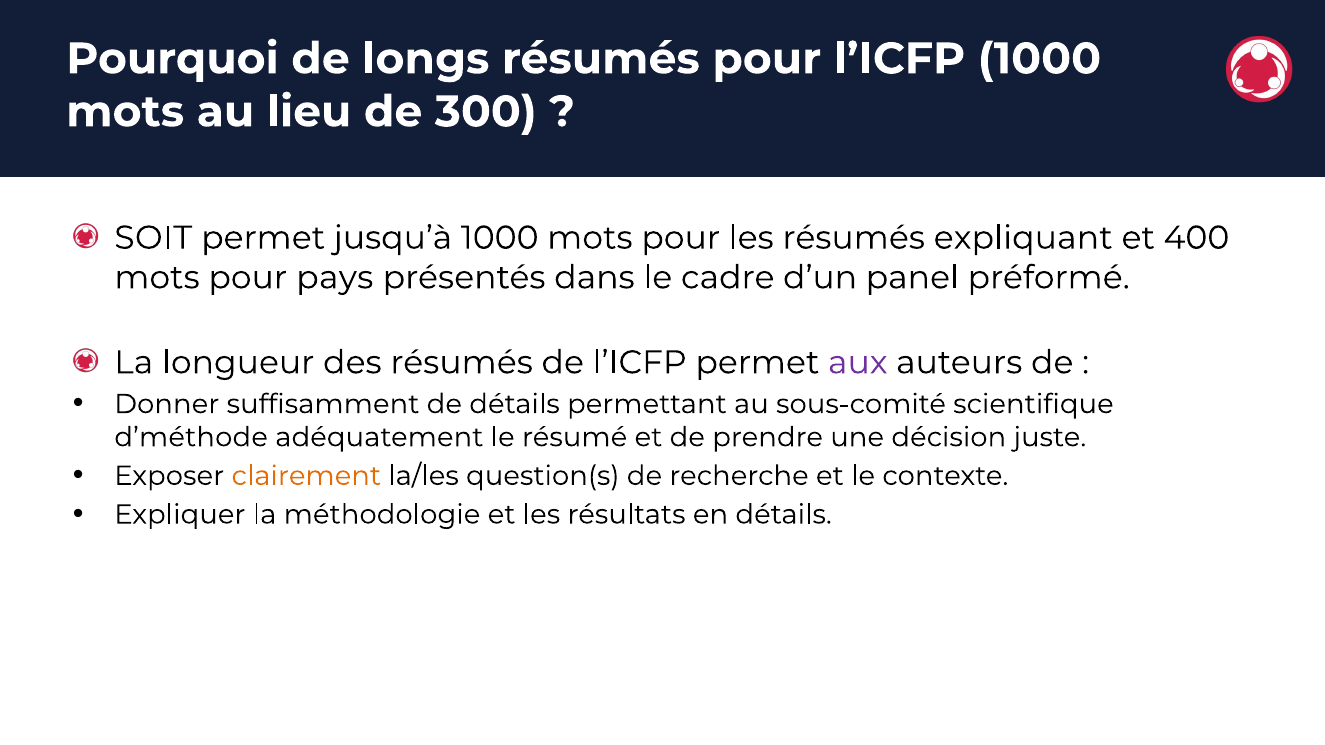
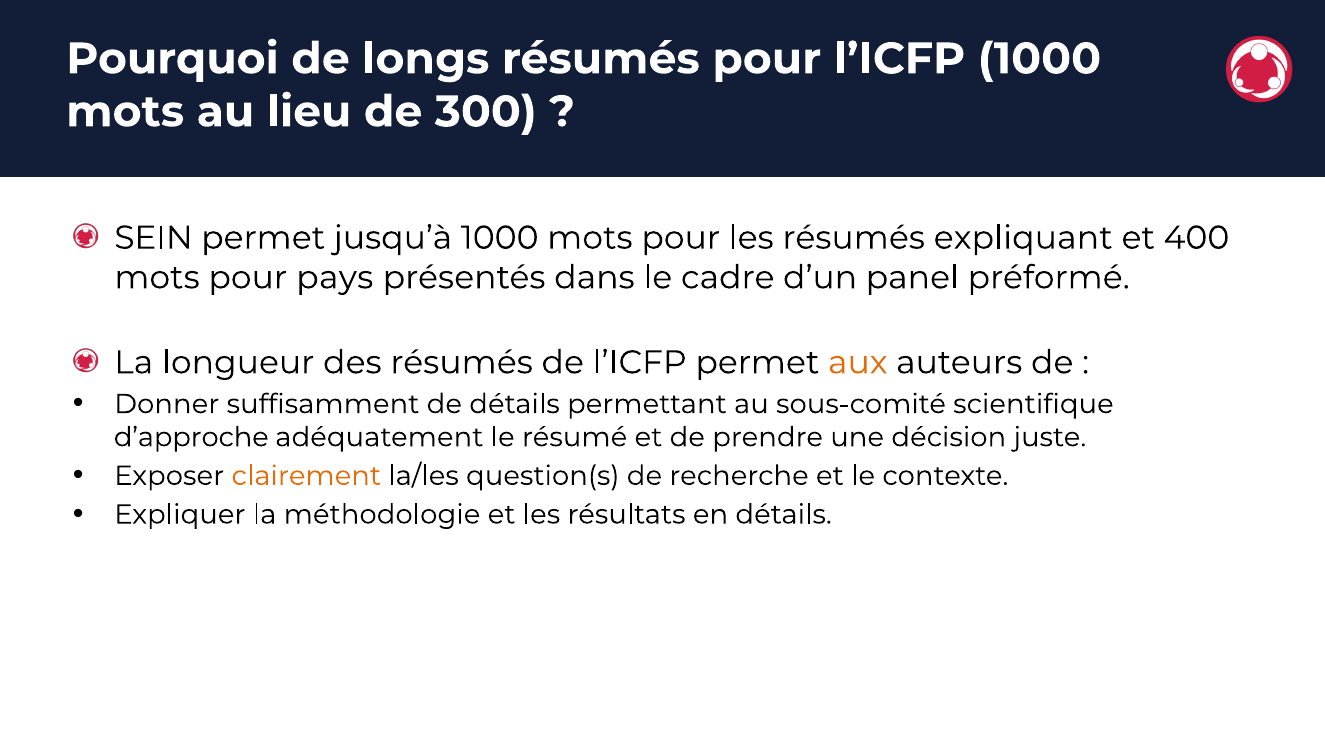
SOIT: SOIT -> SEIN (154, 238)
aux colour: purple -> orange (858, 363)
d’méthode: d’méthode -> d’approche (191, 437)
